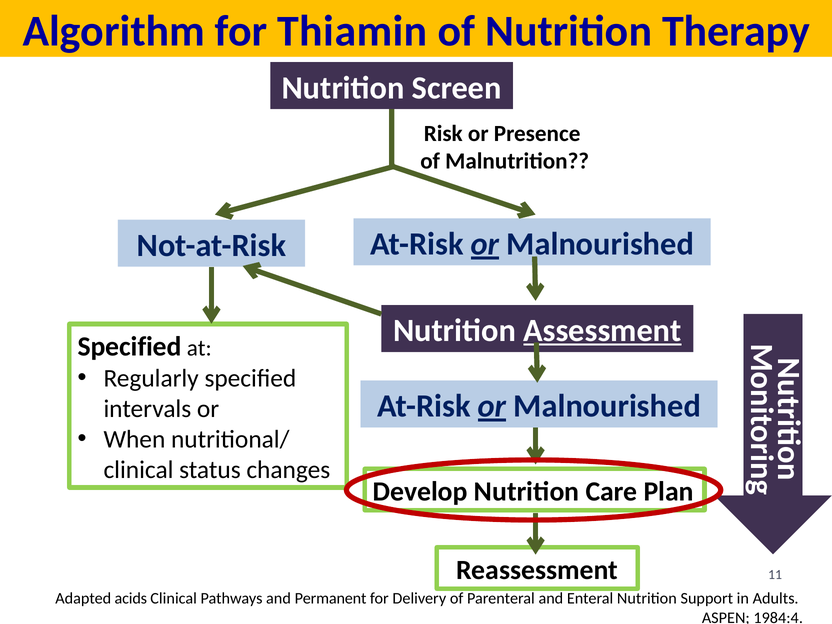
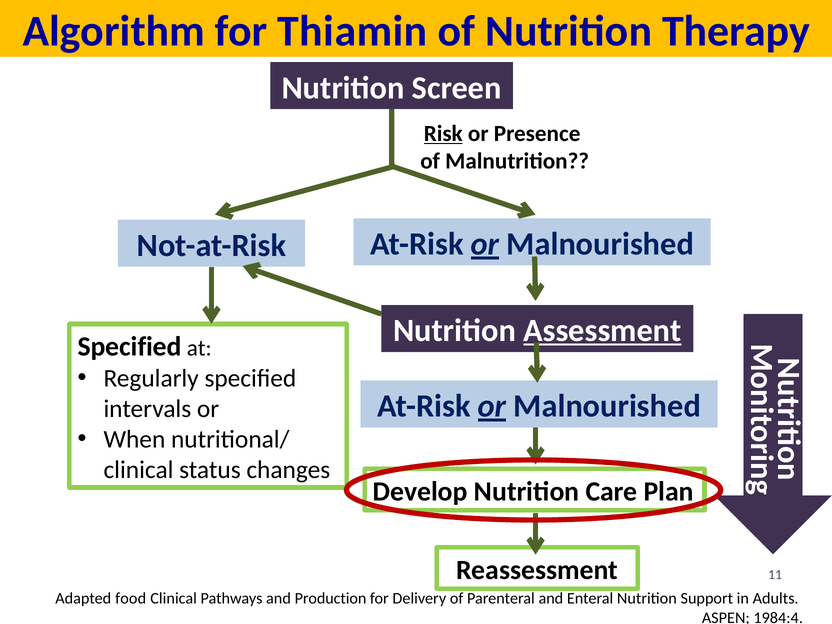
Risk underline: none -> present (443, 134)
acids: acids -> food (131, 598)
Permanent: Permanent -> Production (331, 598)
